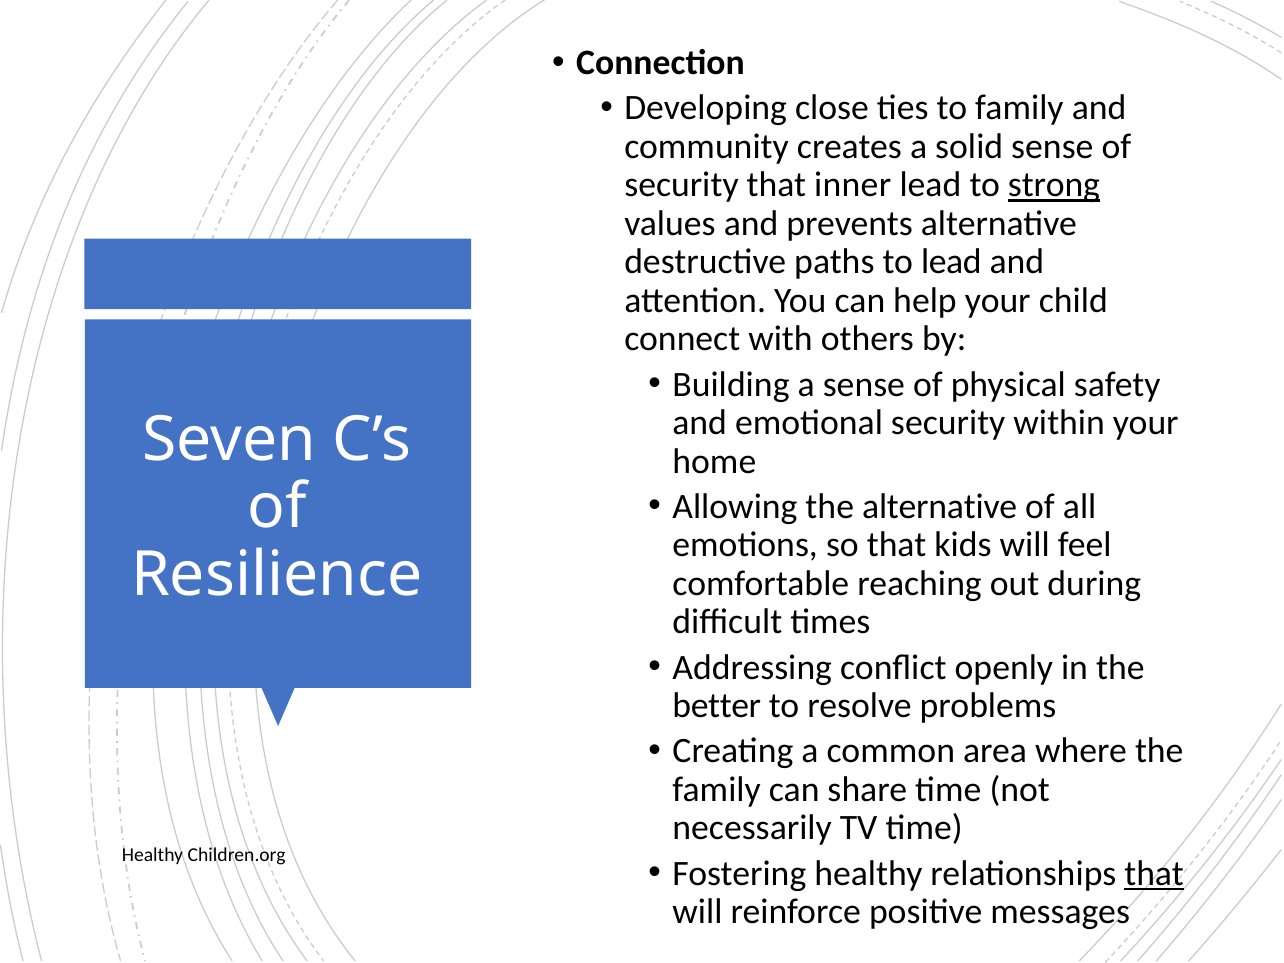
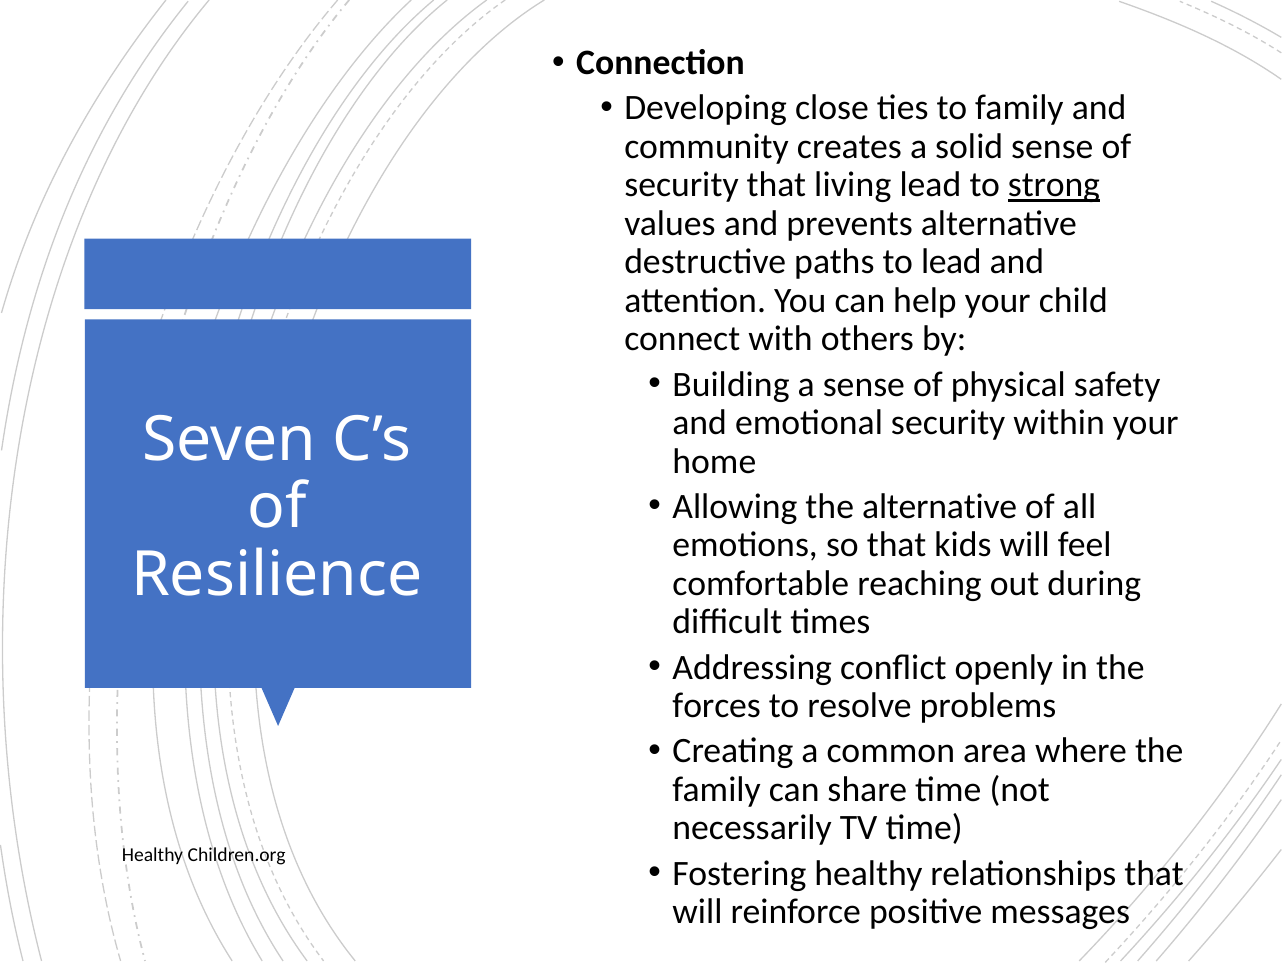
inner: inner -> living (853, 185)
better: better -> forces (717, 706)
that underline: present -> none (1154, 873)
